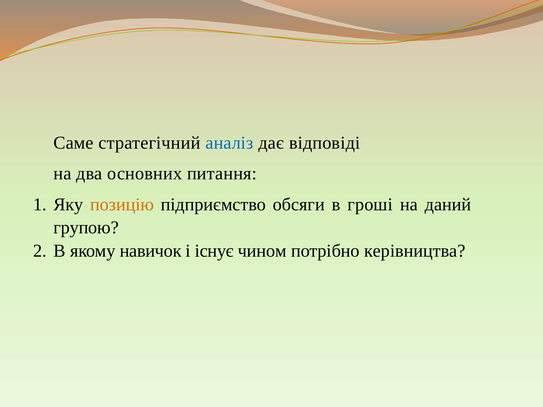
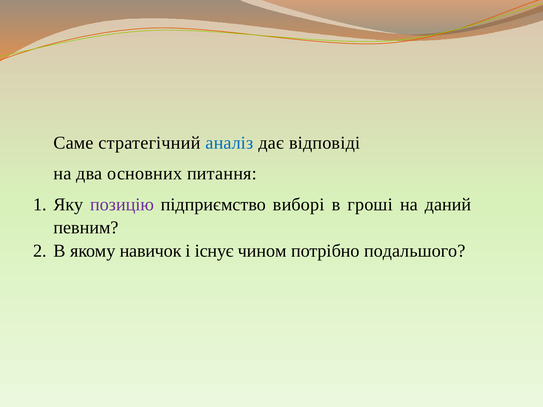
позицію colour: orange -> purple (122, 205)
обсяги: обсяги -> виборі (299, 205)
групою: групою -> певним (86, 228)
керівництва: керівництва -> подальшого (415, 251)
